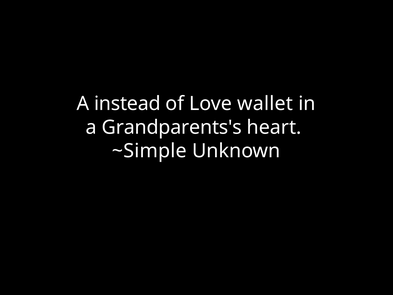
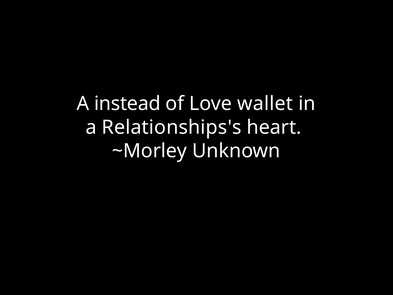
Grandparents's: Grandparents's -> Relationships's (172, 127)
~Simple: ~Simple -> ~Morley (149, 151)
